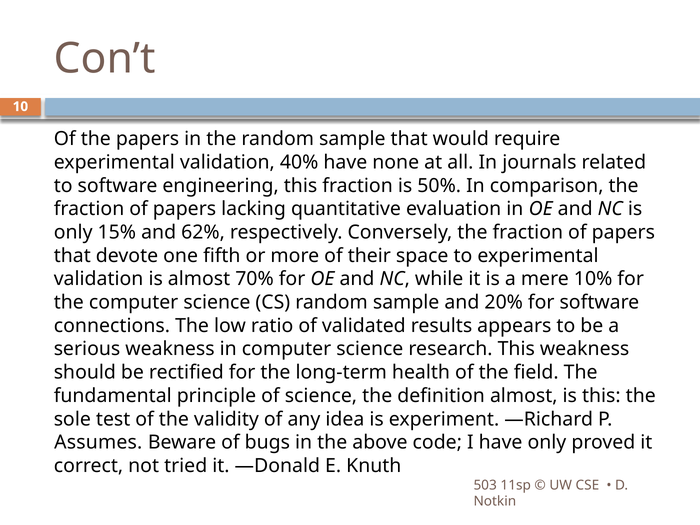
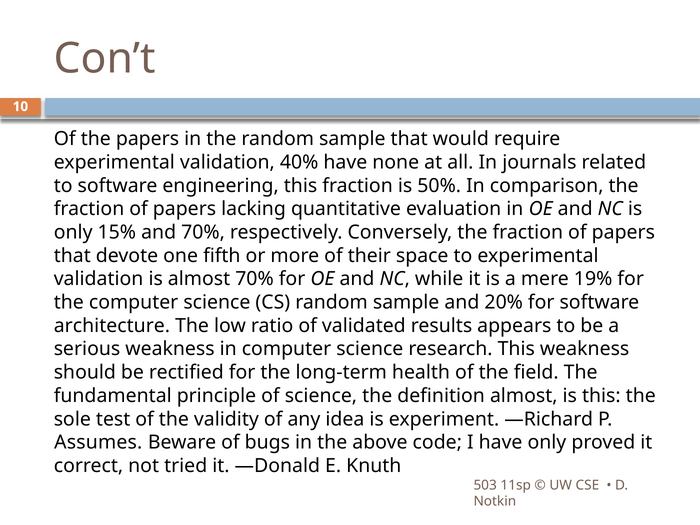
and 62%: 62% -> 70% (203, 232)
10%: 10% -> 19% (593, 279)
connections: connections -> architecture (112, 326)
